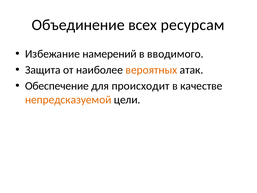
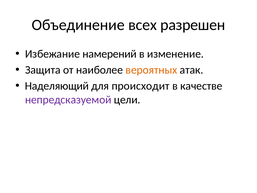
ресурсам: ресурсам -> разрешен (193, 25)
вводимого: вводимого -> изменение (175, 54)
Обеспечение: Обеспечение -> Наделяющий (57, 86)
непредсказуемой colour: orange -> purple (68, 100)
